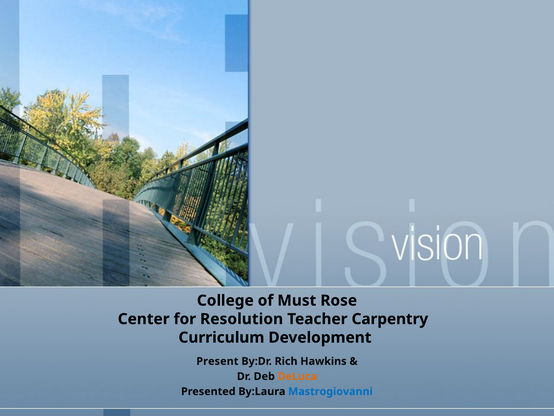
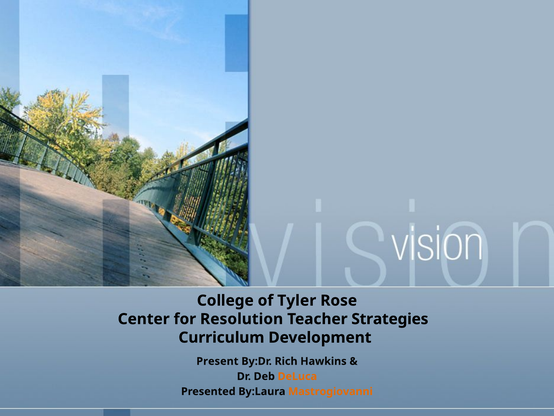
Must: Must -> Tyler (297, 300)
Carpentry: Carpentry -> Strategies (390, 319)
Mastrogiovanni colour: blue -> orange (330, 391)
